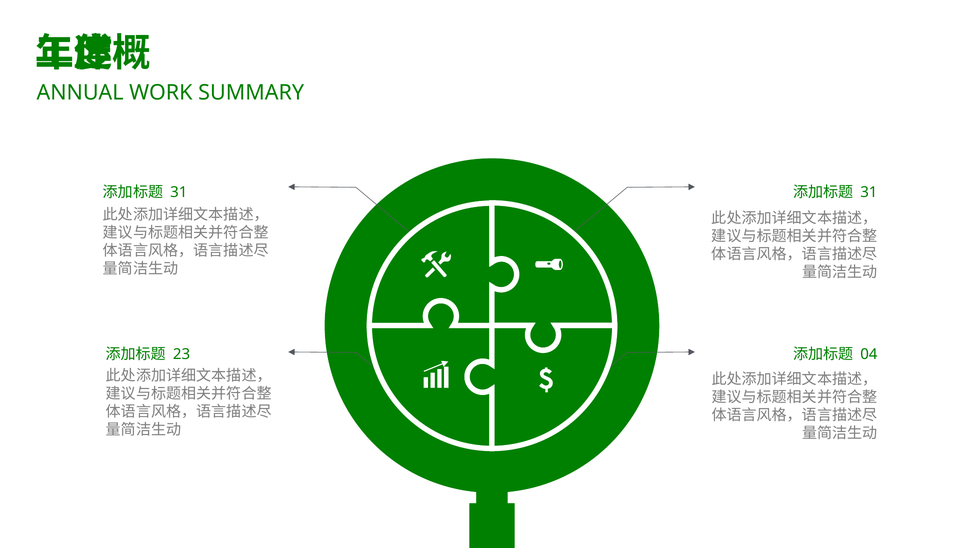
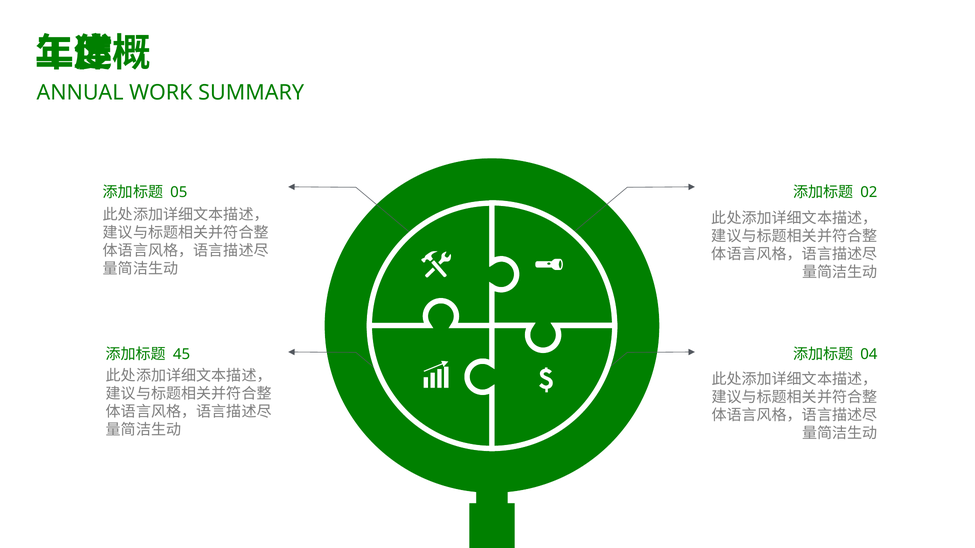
31: 31 -> 05 (179, 192)
31: 31 -> 02 (869, 192)
23: 23 -> 45 (182, 355)
